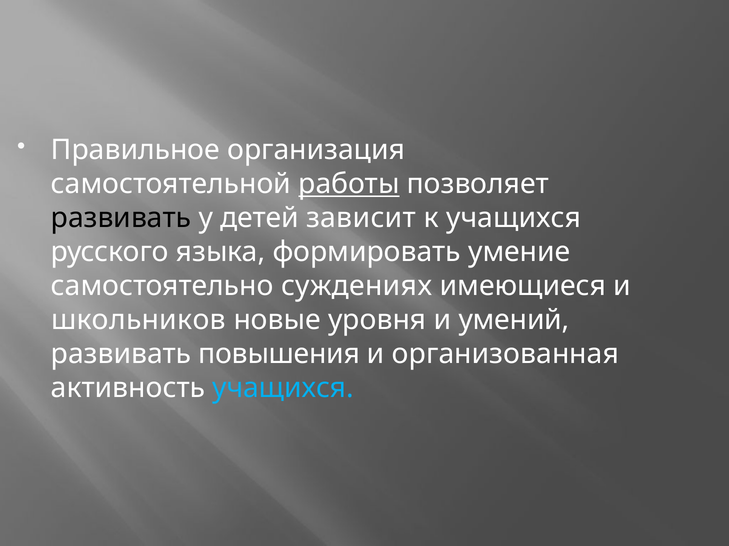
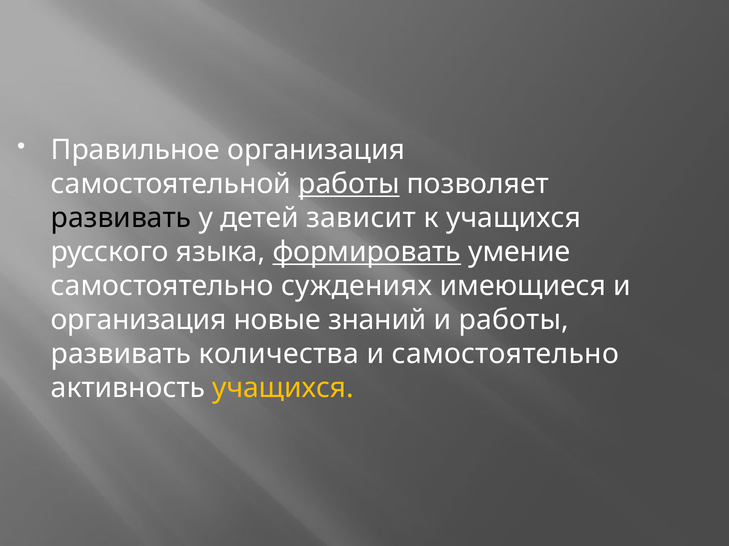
формировать underline: none -> present (367, 252)
школьников: школьников -> организация (139, 320)
уровня: уровня -> знаний (377, 320)
и умений: умений -> работы (514, 320)
повышения: повышения -> количества (279, 354)
и организованная: организованная -> самостоятельно (505, 354)
учащихся colour: light blue -> yellow (283, 388)
